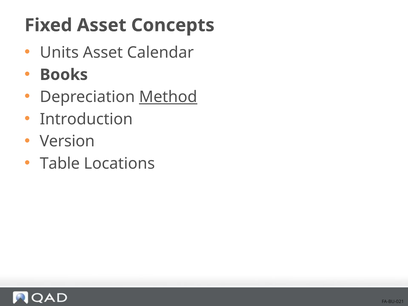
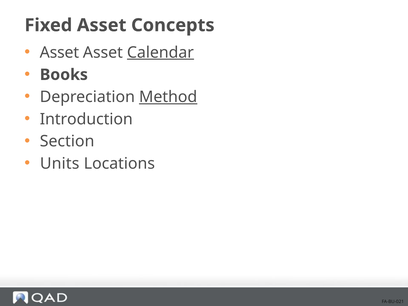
Units: Units -> Asset (59, 52)
Calendar underline: none -> present (160, 52)
Version: Version -> Section (67, 141)
Table: Table -> Units (60, 164)
